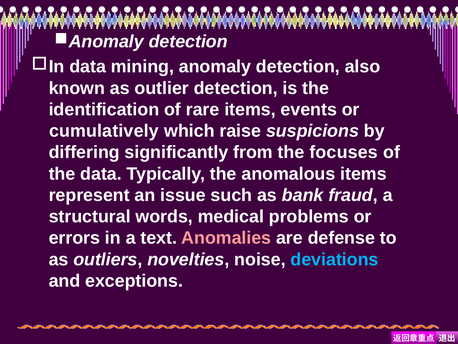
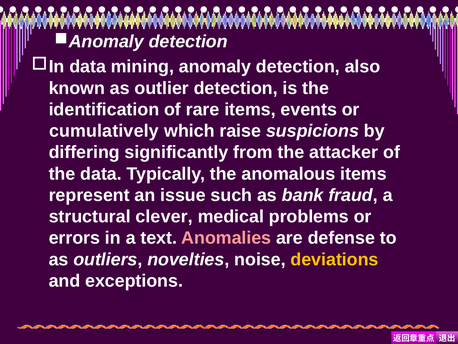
focuses: focuses -> attacker (344, 152)
words: words -> clever (164, 216)
deviations colour: light blue -> yellow (335, 259)
